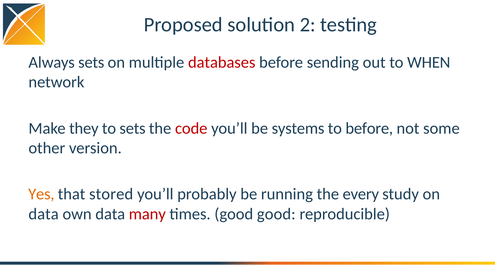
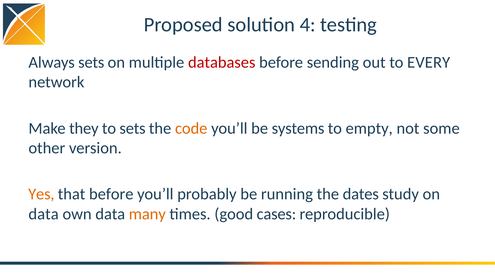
2: 2 -> 4 (308, 25)
WHEN: WHEN -> EVERY (429, 62)
code colour: red -> orange (191, 128)
to before: before -> empty (369, 128)
that stored: stored -> before (111, 194)
every: every -> dates (361, 194)
many colour: red -> orange (147, 214)
good good: good -> cases (276, 214)
